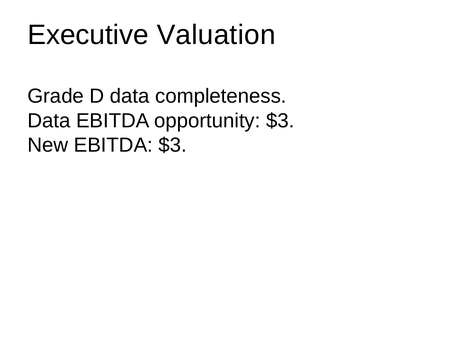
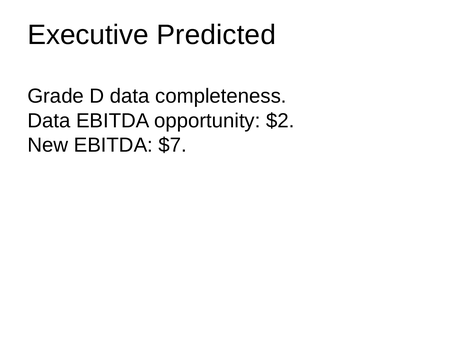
Valuation: Valuation -> Predicted (216, 35)
opportunity $3: $3 -> $2 (280, 120)
EBITDA $3: $3 -> $7 (173, 145)
